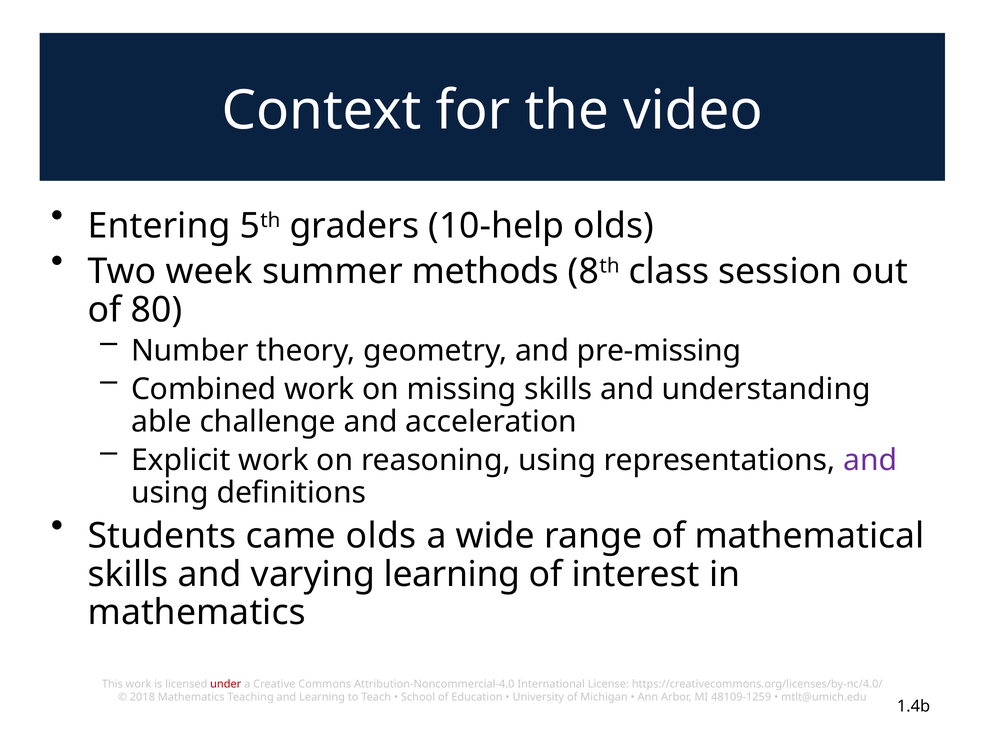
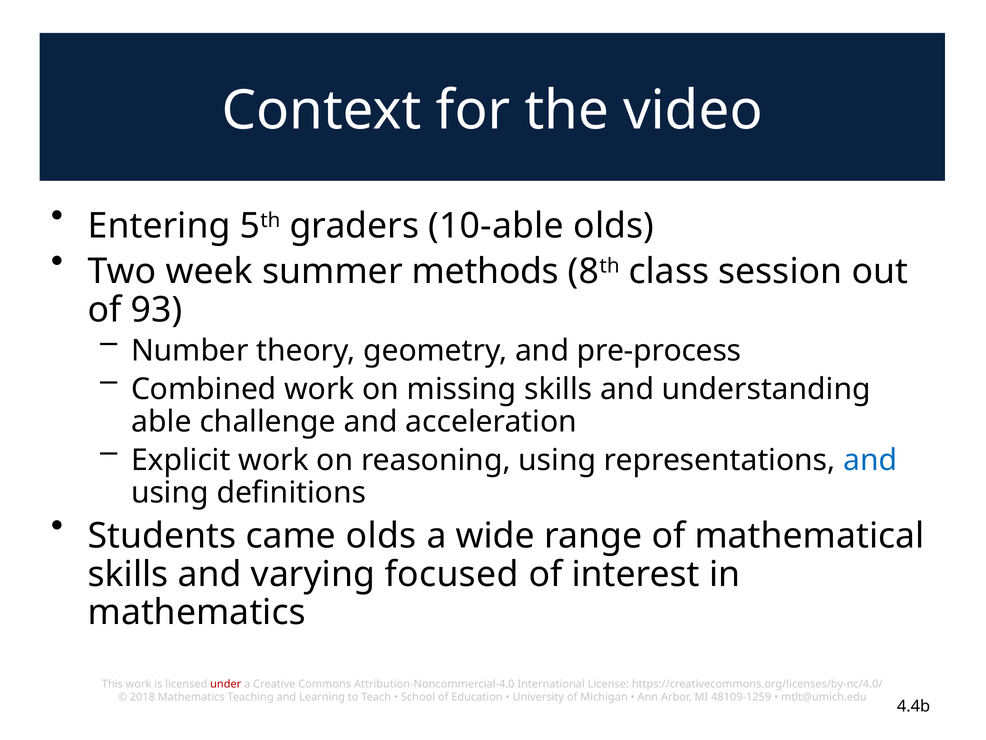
10-help: 10-help -> 10-able (496, 226)
80: 80 -> 93 (157, 310)
pre-missing: pre-missing -> pre-process (659, 350)
and colour: purple -> blue (870, 460)
varying learning: learning -> focused (452, 574)
1.4b: 1.4b -> 4.4b (914, 706)
